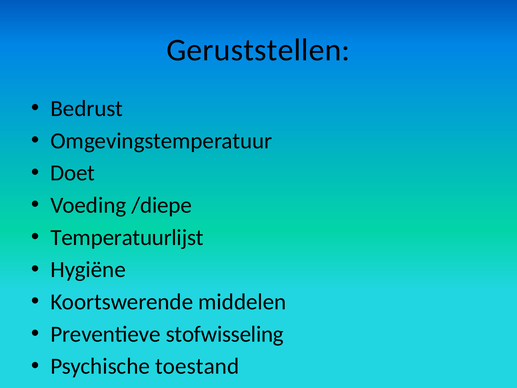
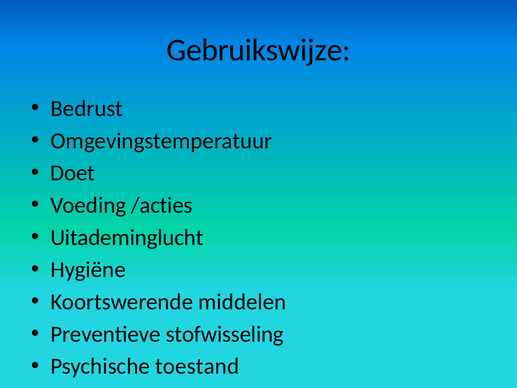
Geruststellen: Geruststellen -> Gebruikswijze (259, 50)
/diepe: /diepe -> /acties (162, 205)
Temperatuurlijst: Temperatuurlijst -> Uitademinglucht (127, 237)
